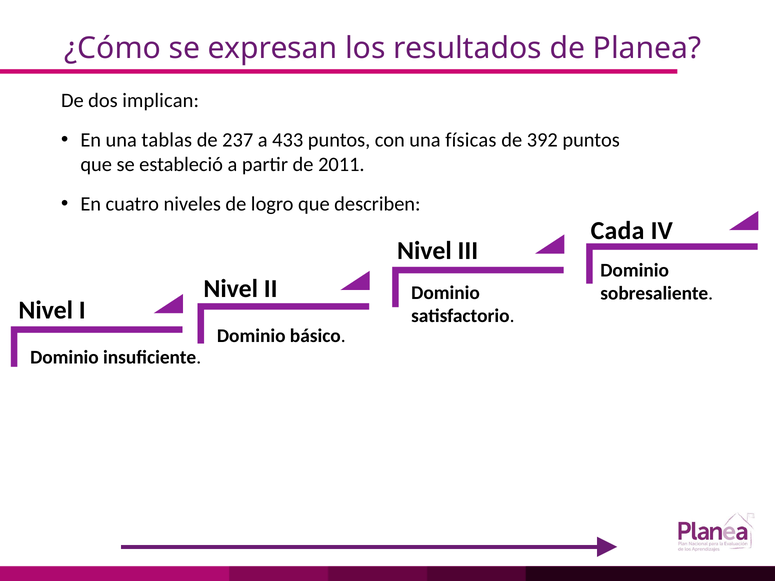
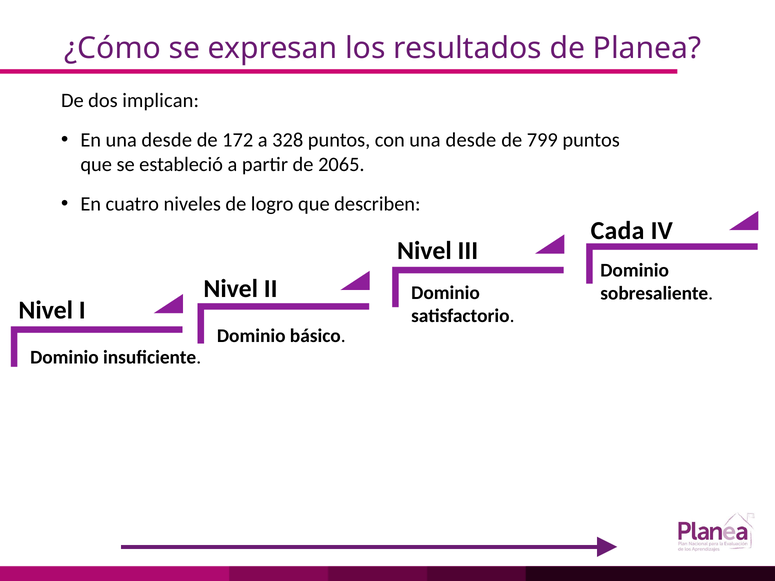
En una tablas: tablas -> desde (167, 140)
237: 237 -> 172 (238, 140)
433: 433 -> 328 (288, 140)
con una físicas: físicas -> desde (471, 140)
392: 392 -> 799 (542, 140)
2011: 2011 -> 2065 (341, 165)
